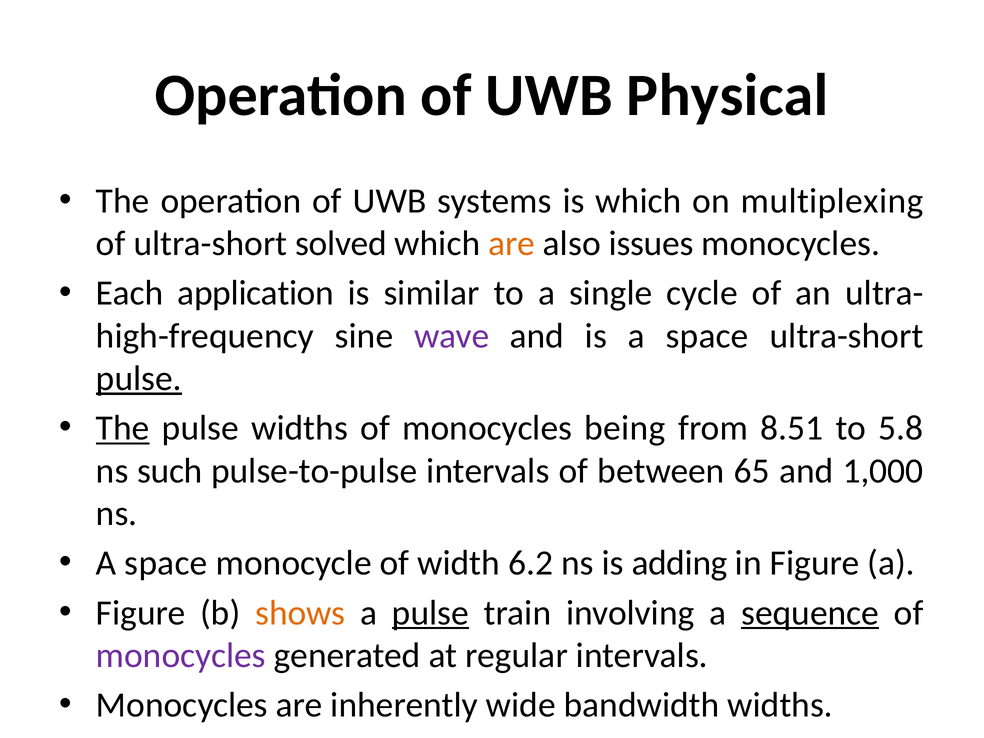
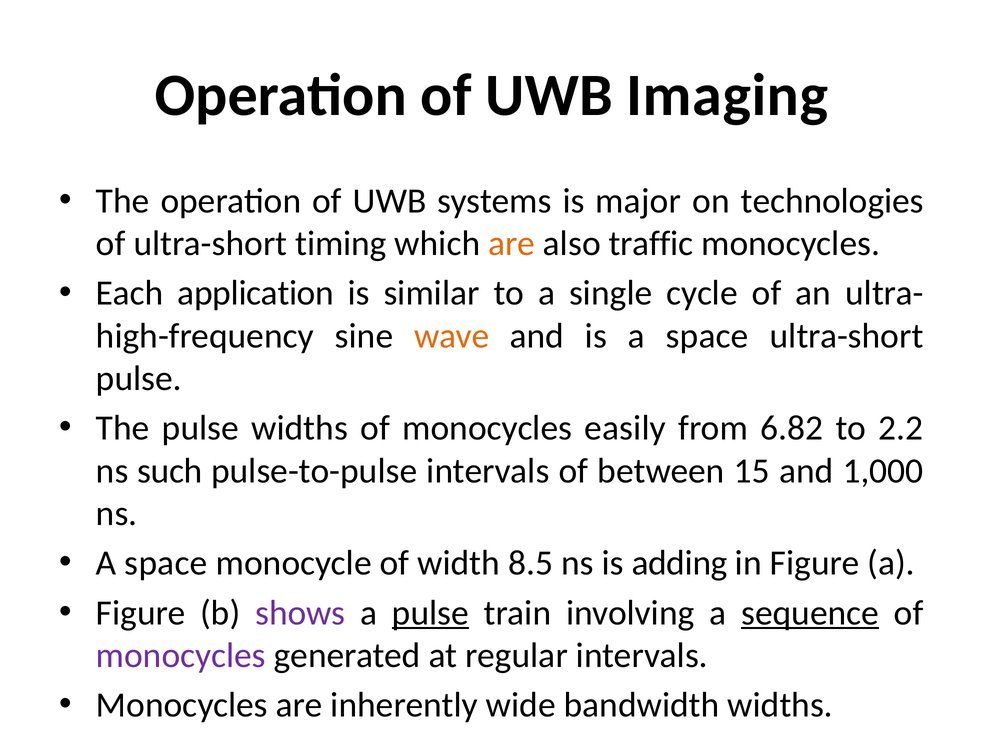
Physical: Physical -> Imaging (727, 95)
is which: which -> major (638, 201)
multiplexing: multiplexing -> technologies (832, 201)
solved: solved -> timing (341, 244)
issues: issues -> traffic (651, 244)
wave colour: purple -> orange (452, 336)
pulse underline: present -> none (139, 378)
The underline: present -> none (123, 428)
being: being -> easily (625, 428)
8.51: 8.51 -> 6.82 (792, 428)
5.8: 5.8 -> 2.2 (901, 428)
65: 65 -> 15 (752, 471)
6.2: 6.2 -> 8.5 (531, 563)
shows colour: orange -> purple (300, 613)
